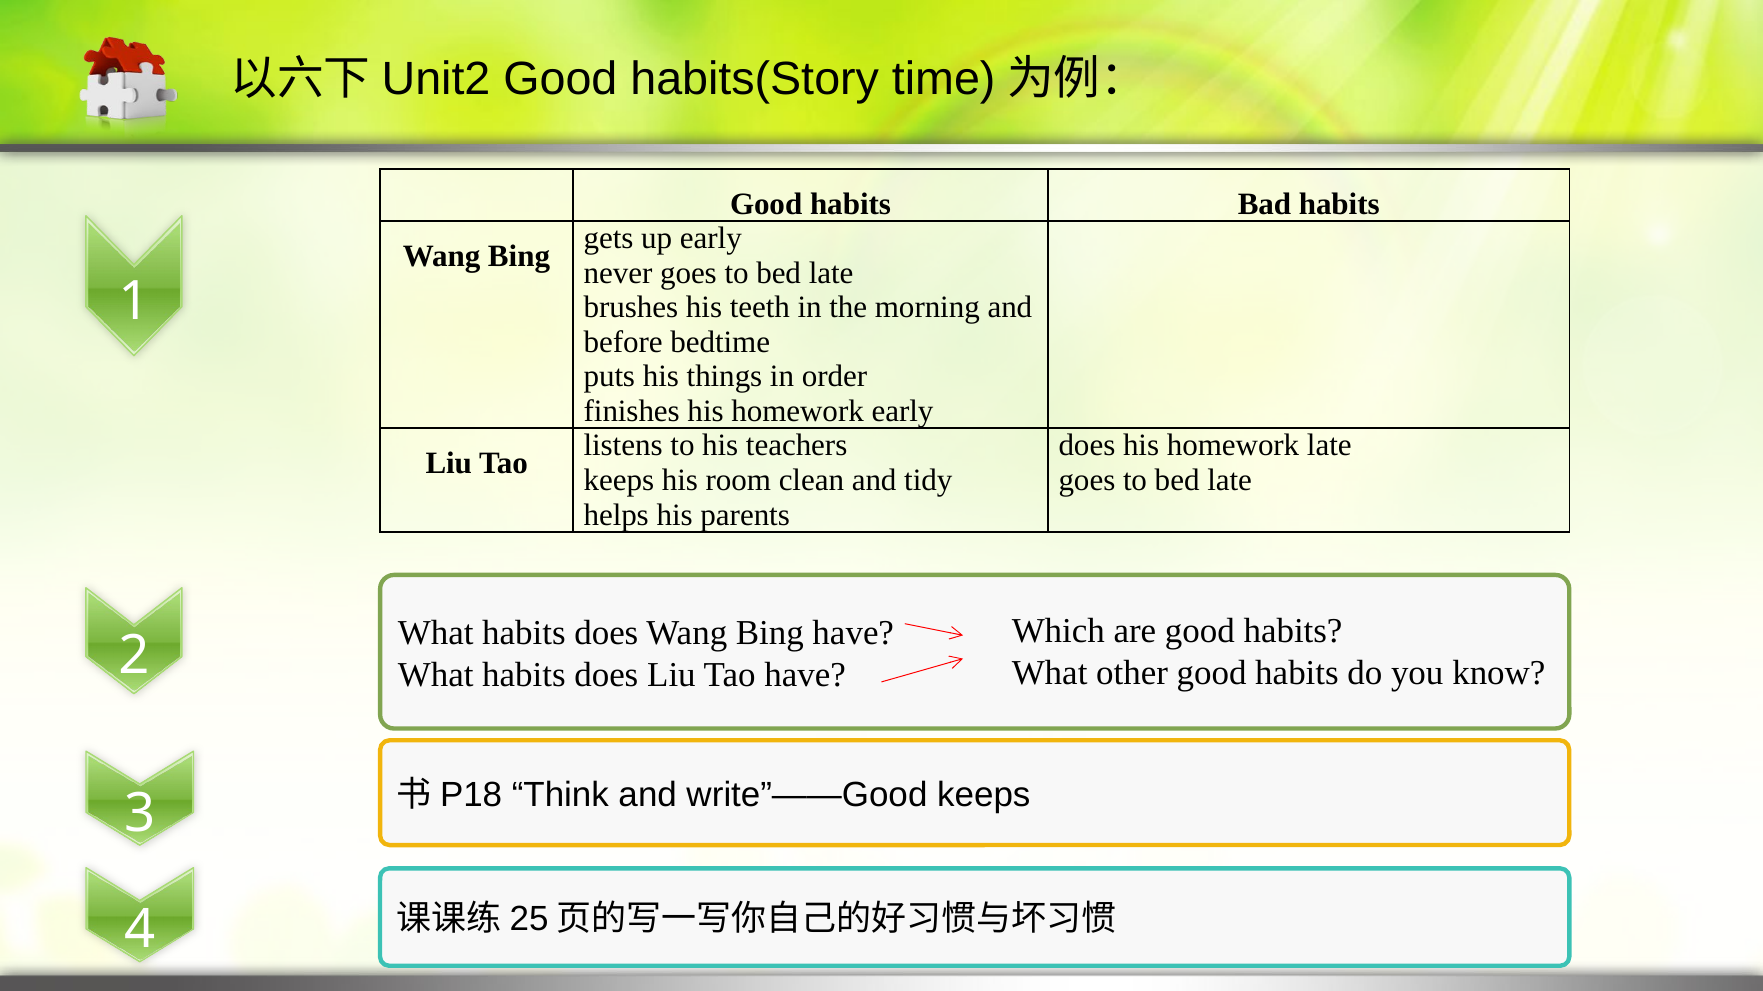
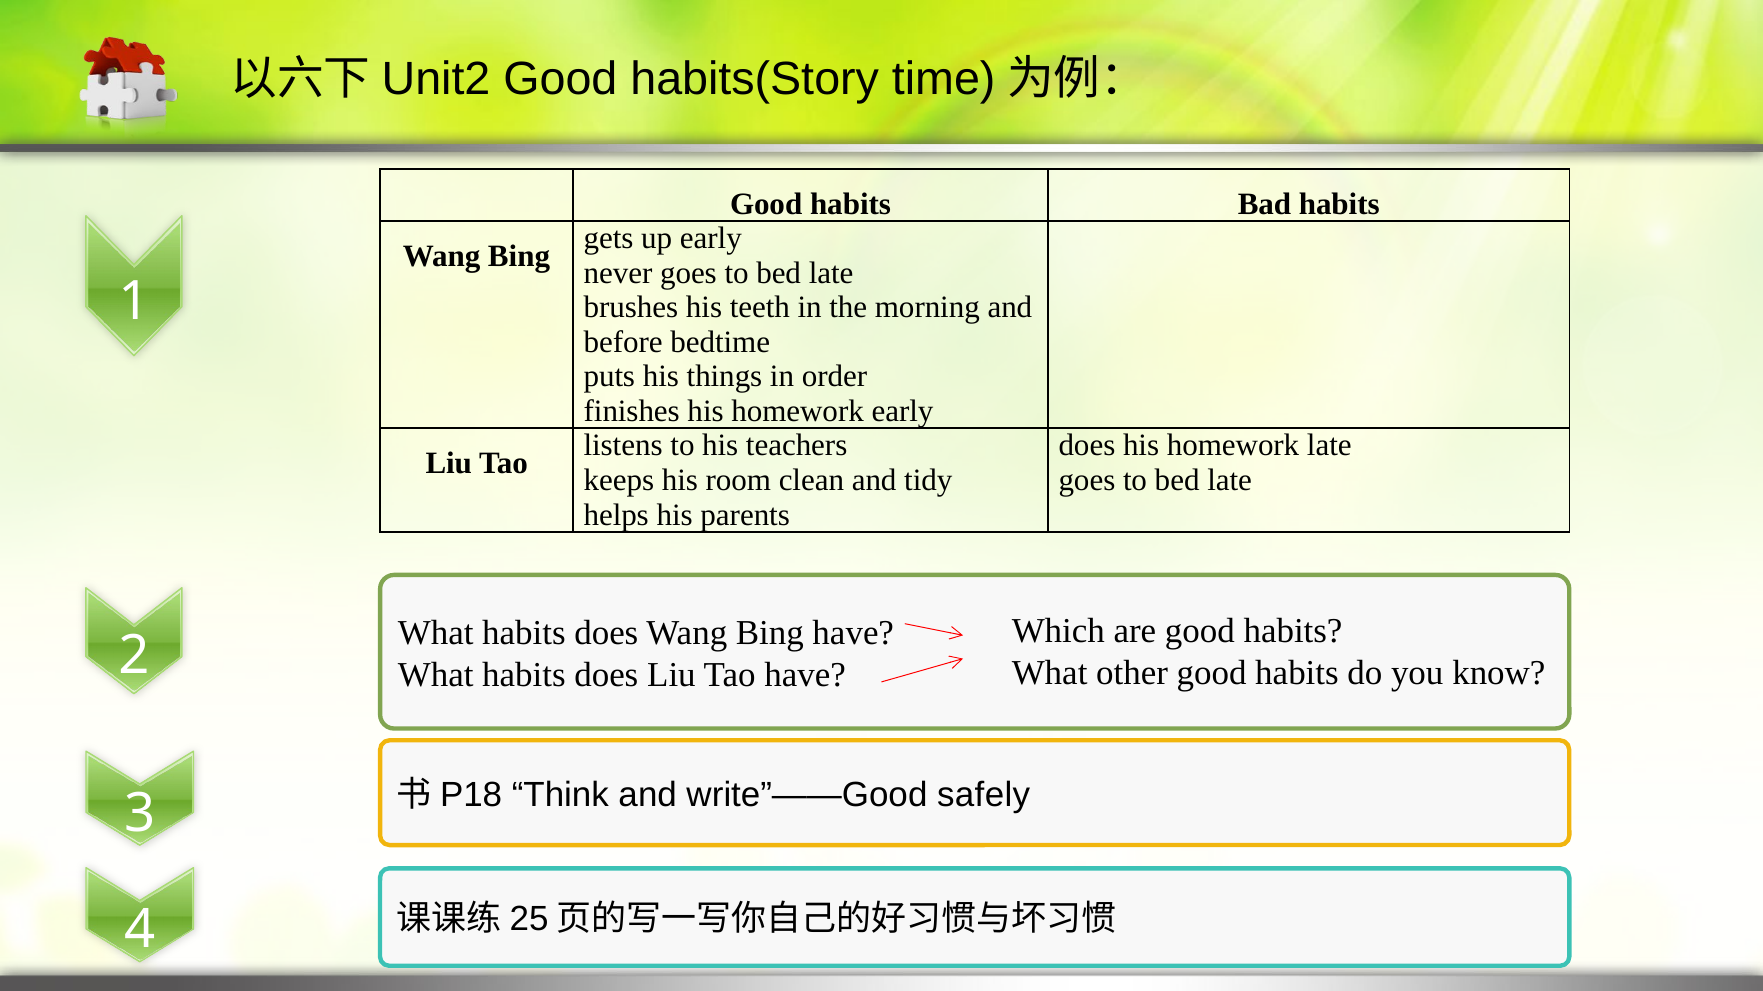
write”——Good keeps: keeps -> safely (984, 795)
